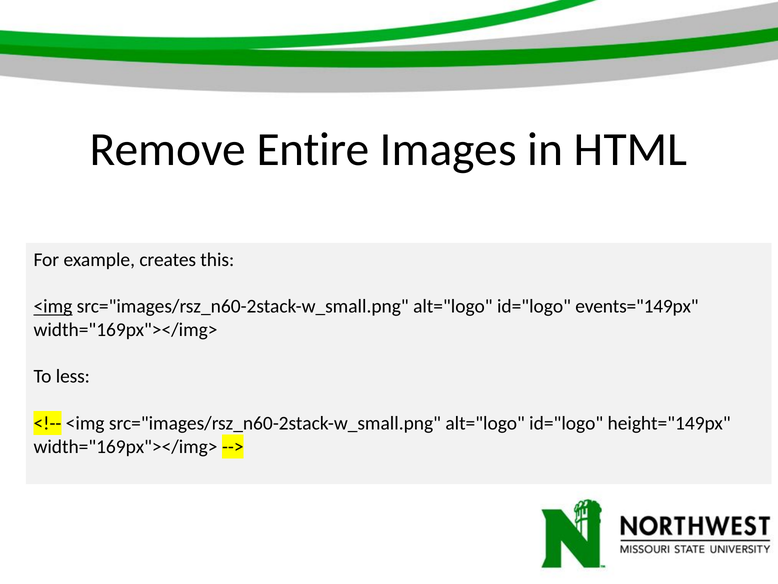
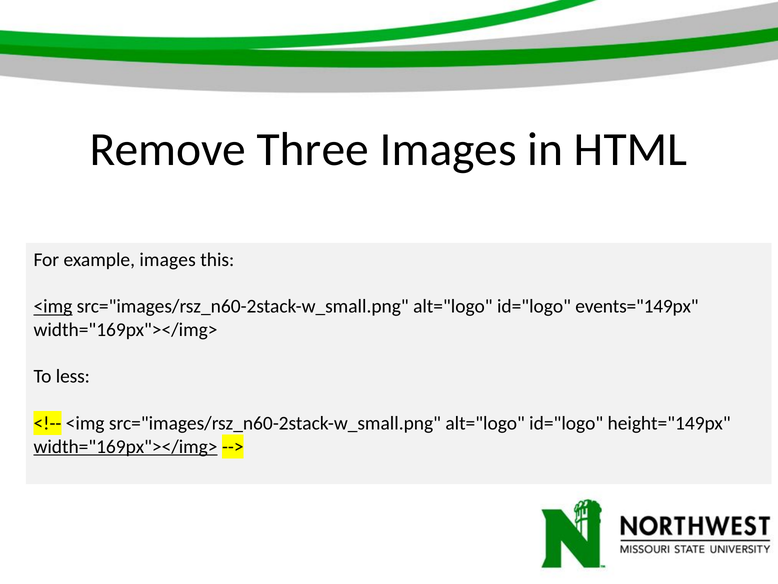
Entire: Entire -> Three (313, 149)
example creates: creates -> images (168, 260)
width="169px"></img> underline: none -> present (126, 446)
